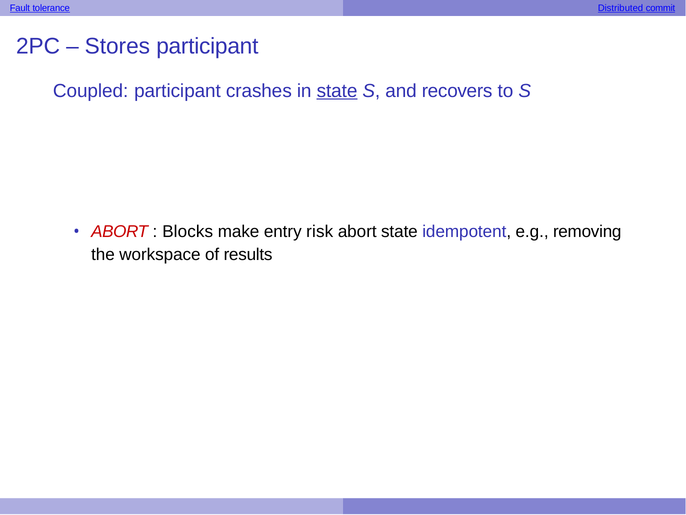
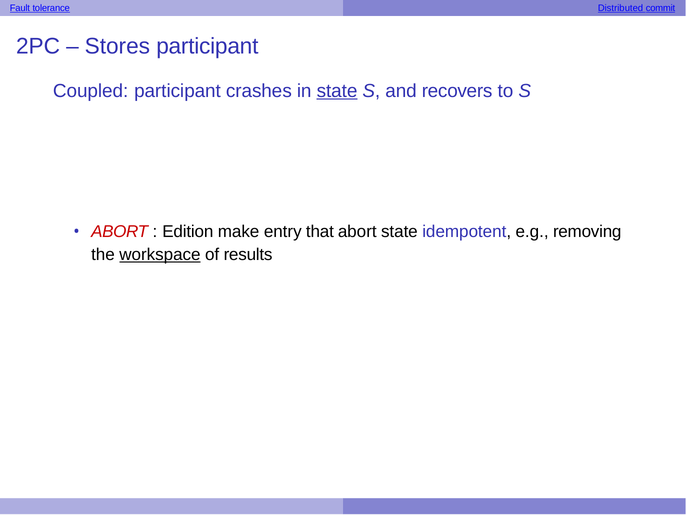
Blocks: Blocks -> Edition (188, 232)
risk: risk -> that (320, 232)
workspace underline: none -> present (160, 254)
